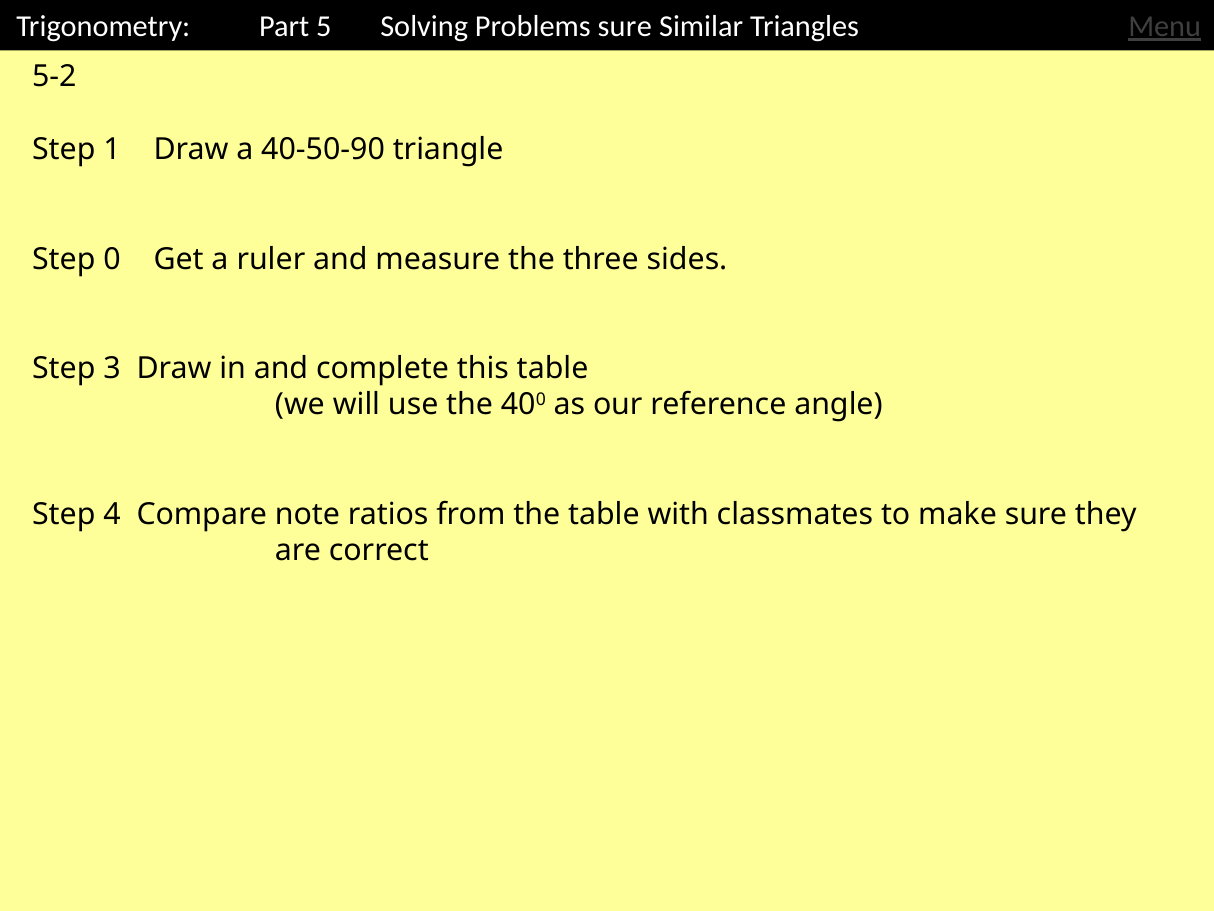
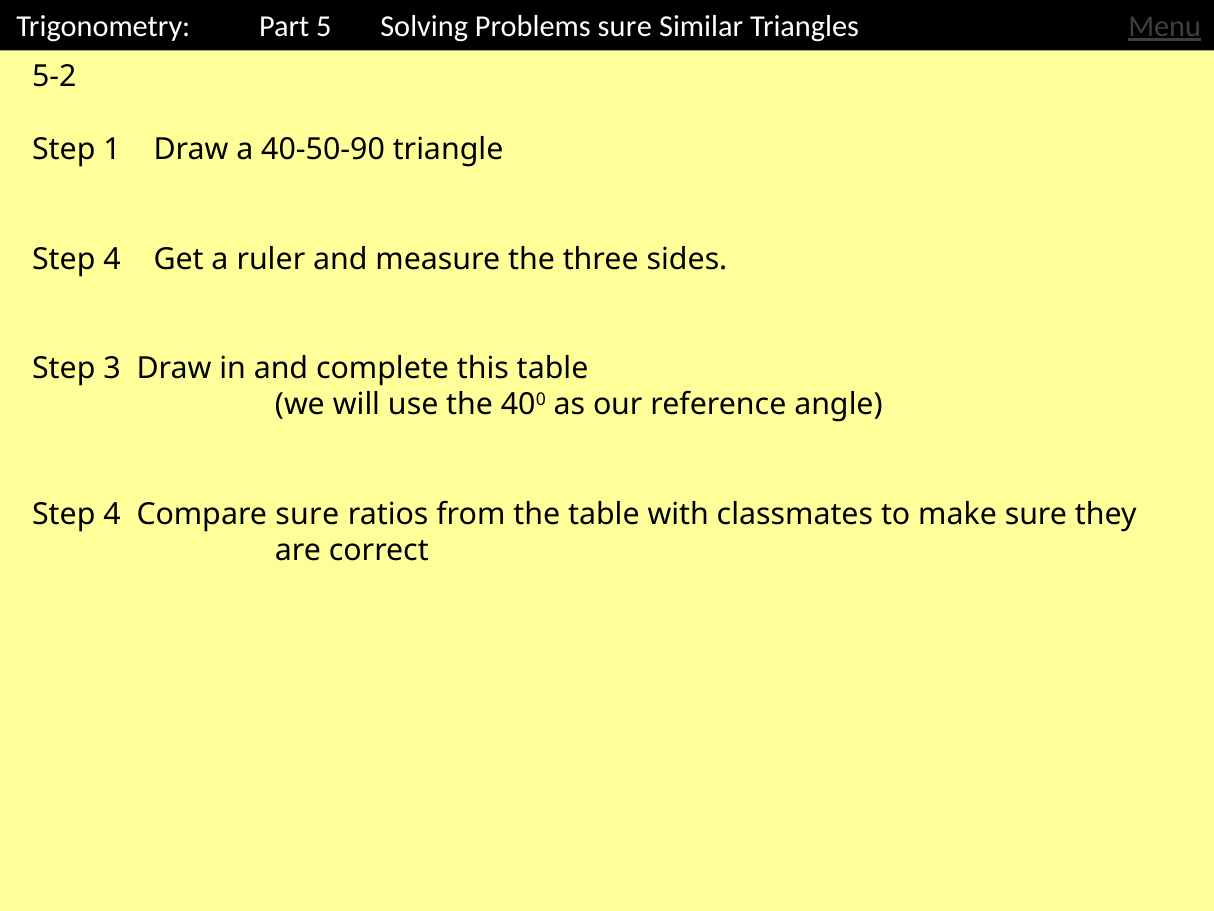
0: 0 -> 4 (112, 259)
Compare note: note -> sure (307, 514)
